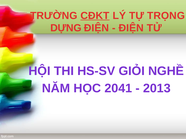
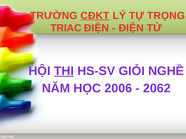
DỰNG: DỰNG -> TRIAC (66, 28)
THI underline: none -> present (64, 71)
2041: 2041 -> 2006 (118, 89)
2013: 2013 -> 2062 (157, 89)
